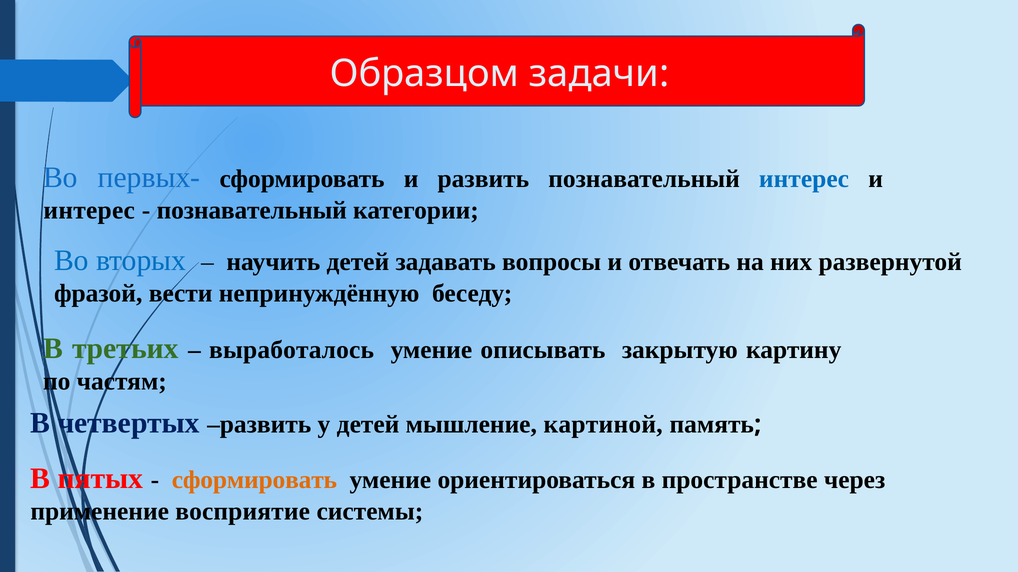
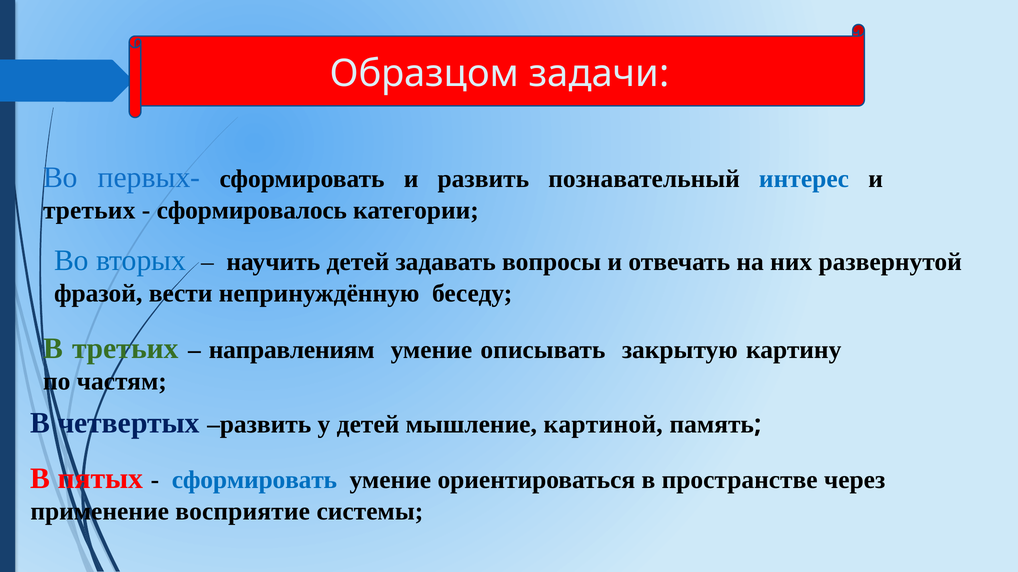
интерес: интерес -> третьих (89, 210)
познавательный: познавательный -> сформировалось (252, 210)
выработалось: выработалось -> направлениям (292, 350)
сформировать colour: orange -> blue (254, 480)
